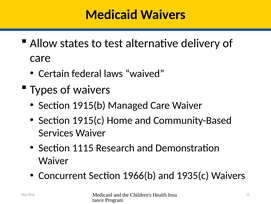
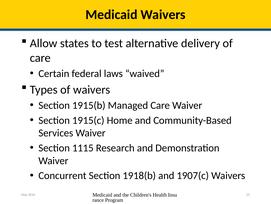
1966(b: 1966(b -> 1918(b (139, 175)
1935(c: 1935(c -> 1907(c (193, 175)
